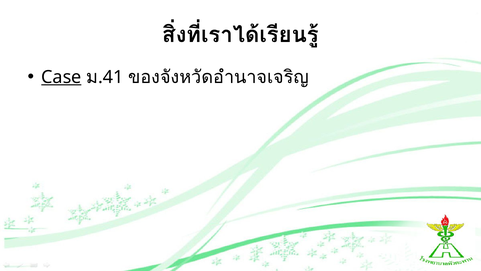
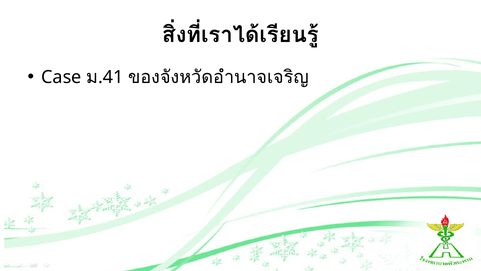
Case underline: present -> none (61, 77)
